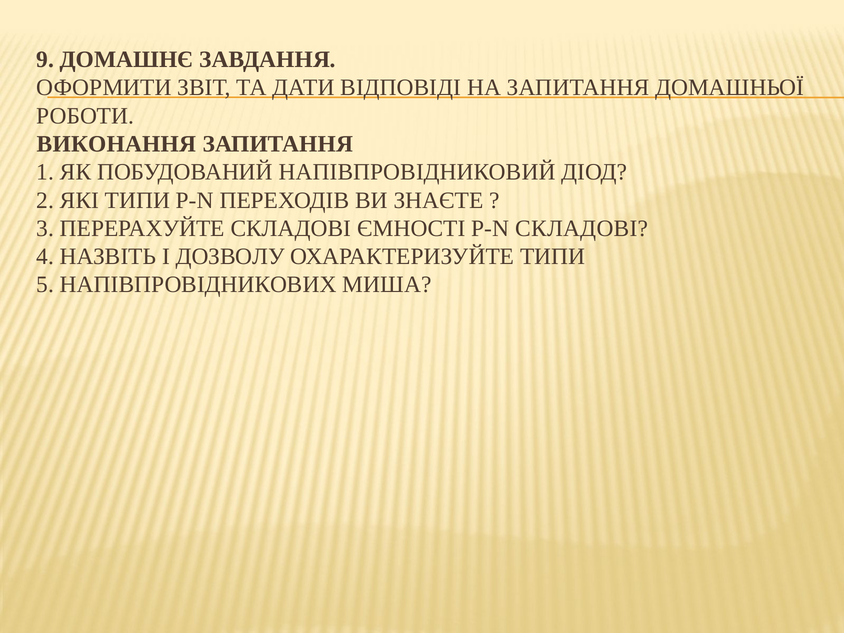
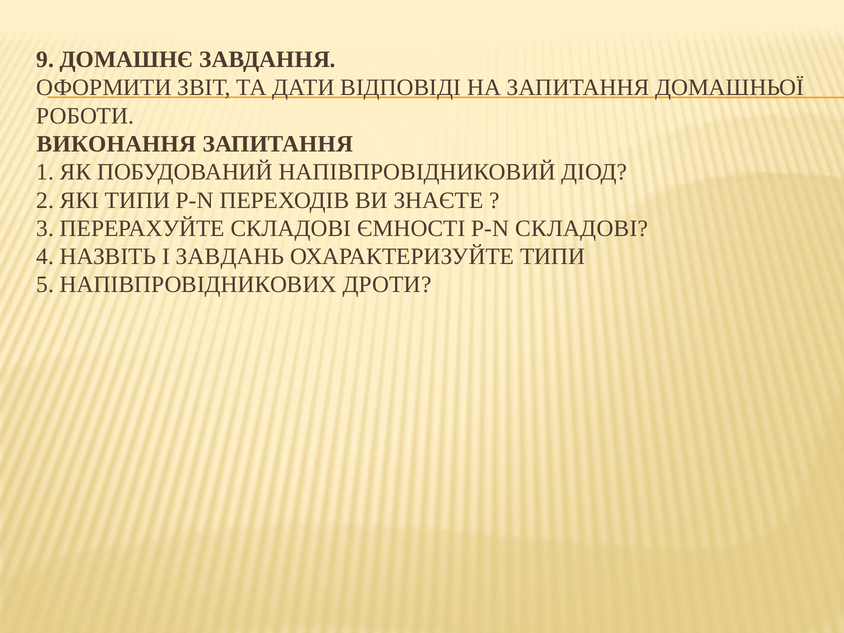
ДОЗВОЛУ: ДОЗВОЛУ -> ЗАВДАНЬ (230, 257)
МИША: МИША -> ДРОТИ (387, 285)
